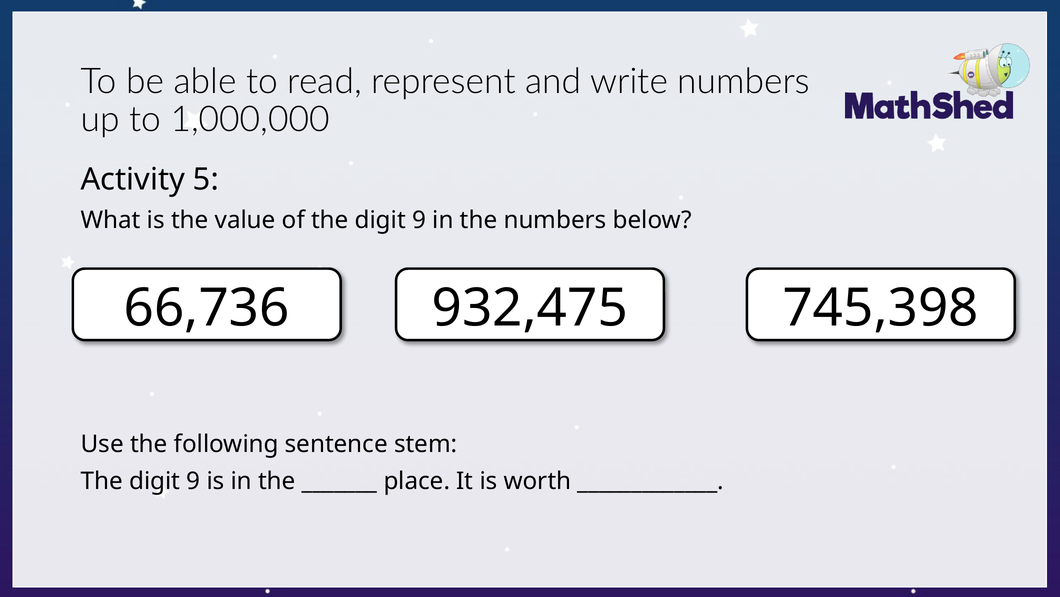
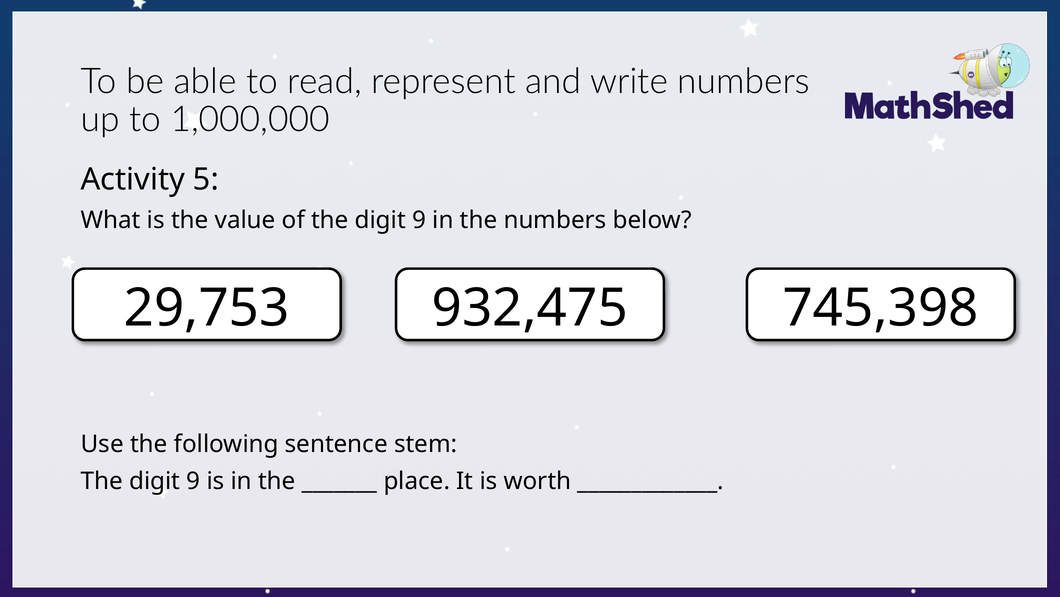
66,736: 66,736 -> 29,753 (207, 308)
